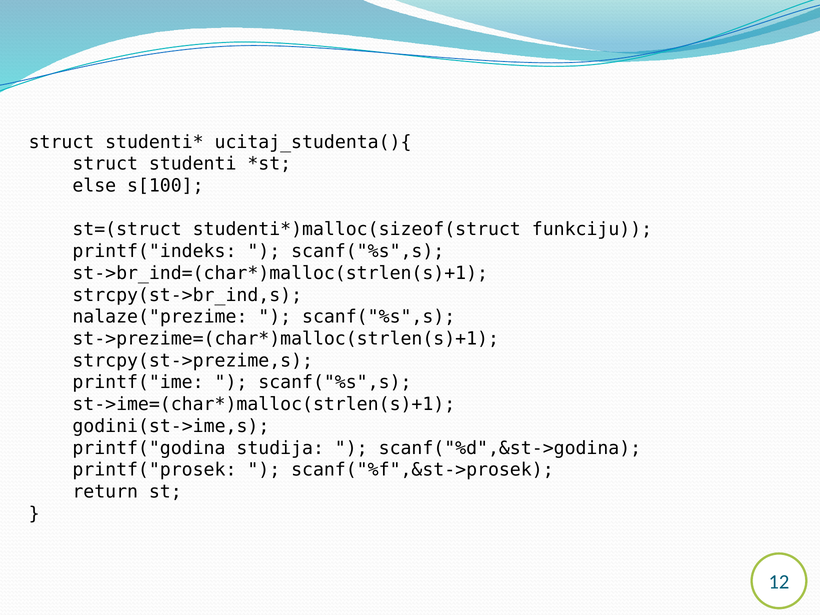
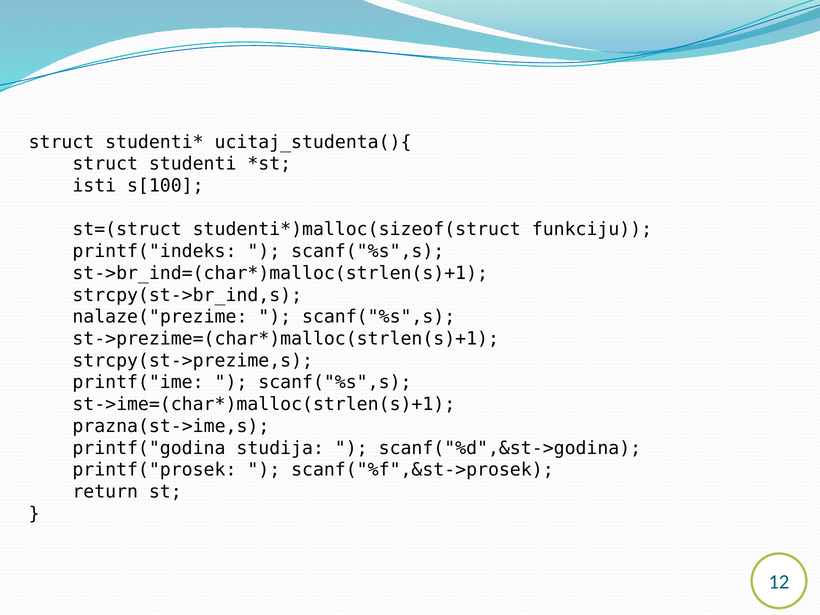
else: else -> isti (94, 186)
godini(st->ime,s: godini(st->ime,s -> prazna(st->ime,s (171, 426)
